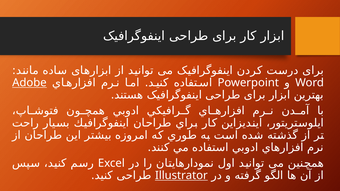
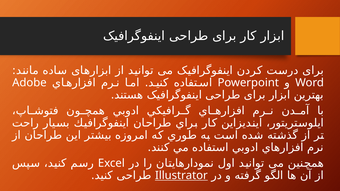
Adobe underline: present -> none (29, 83)
